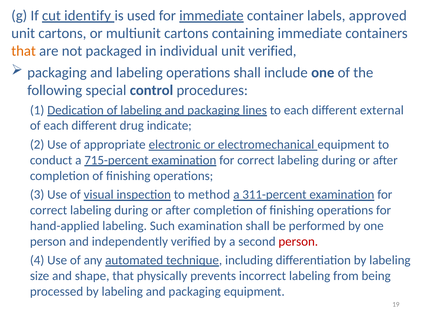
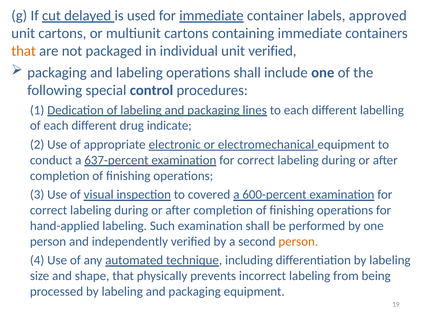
identify: identify -> delayed (88, 16)
external: external -> labelling (382, 110)
715-percent: 715-percent -> 637-percent (116, 160)
method: method -> covered (209, 194)
311-percent: 311-percent -> 600-percent (274, 194)
person colour: red -> orange (298, 241)
